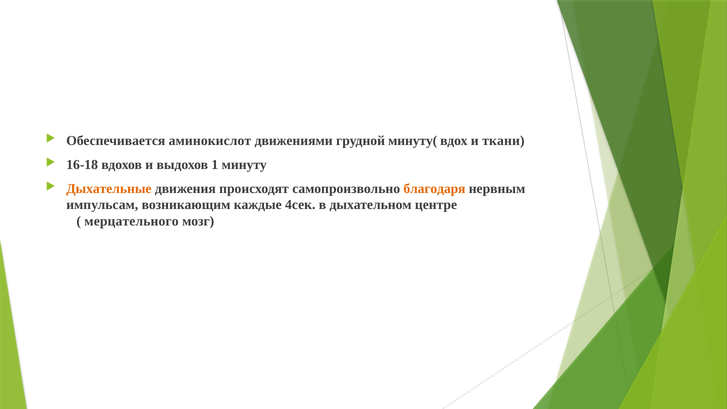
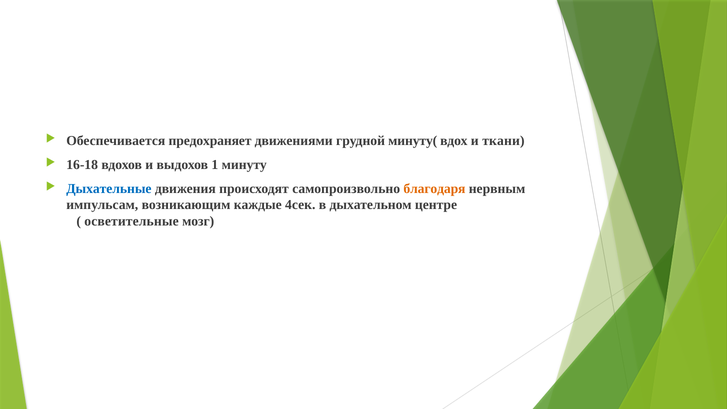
аминокислот: аминокислот -> предохраняет (210, 141)
Дыхательные colour: orange -> blue (109, 189)
мерцательного: мерцательного -> осветительные (132, 221)
